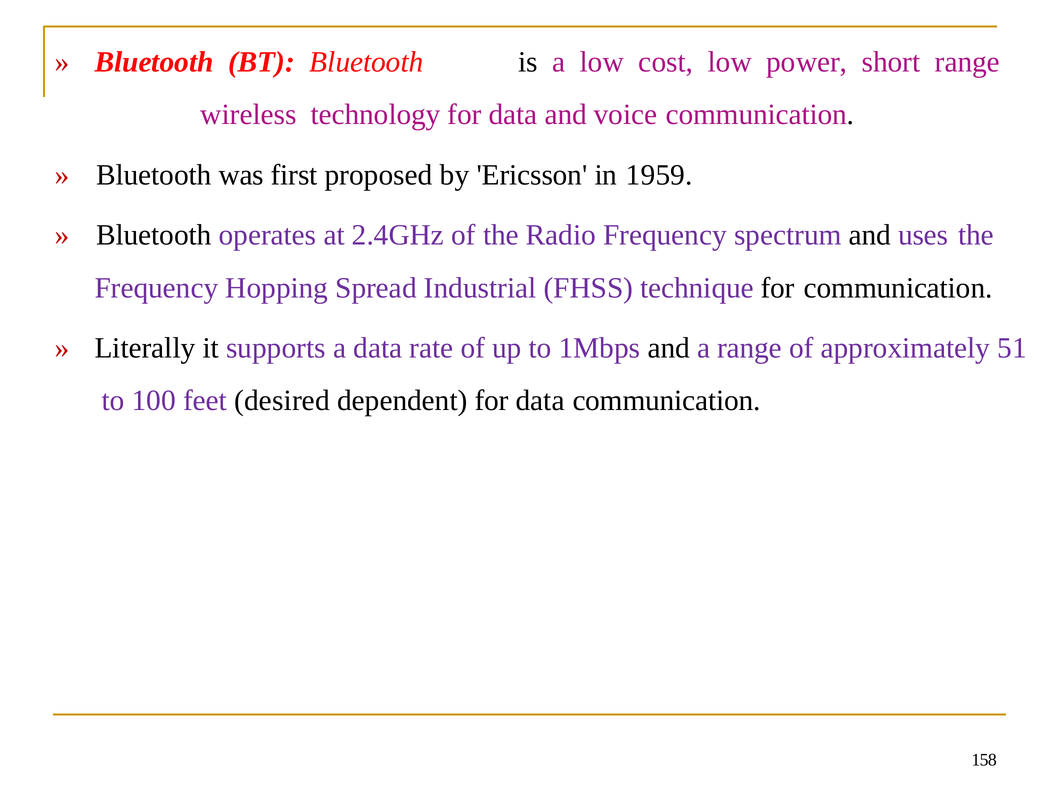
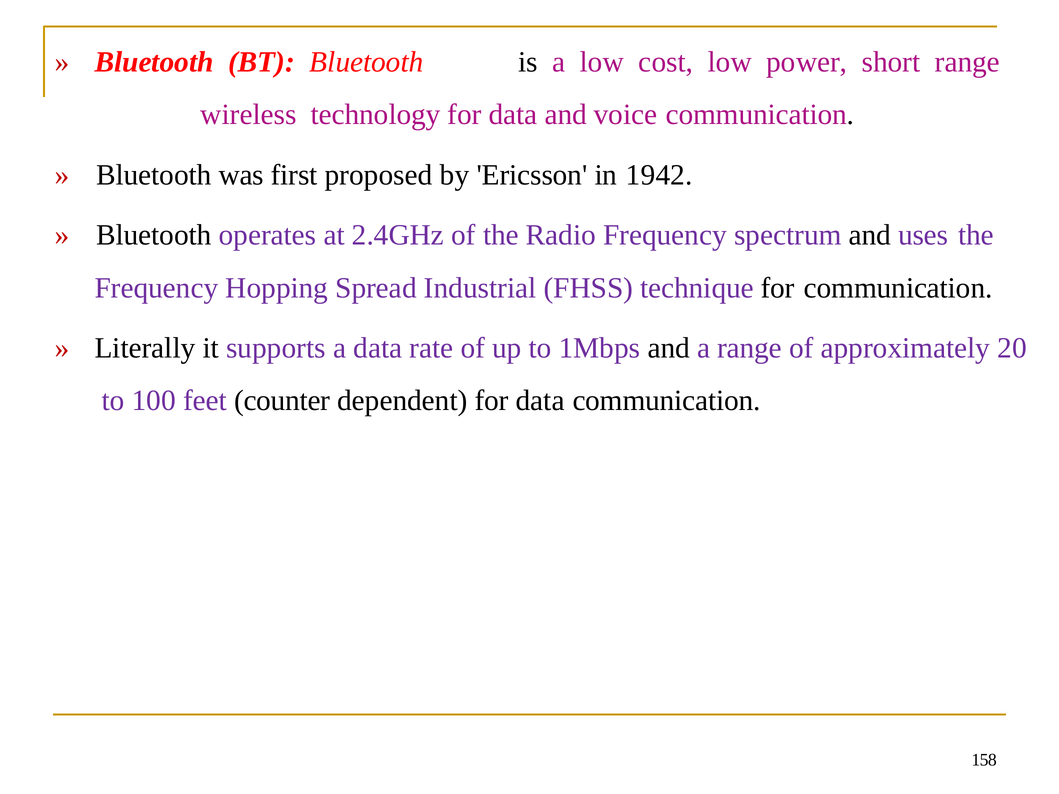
1959: 1959 -> 1942 (659, 175)
51: 51 -> 20 (1012, 348)
desired: desired -> counter (282, 401)
